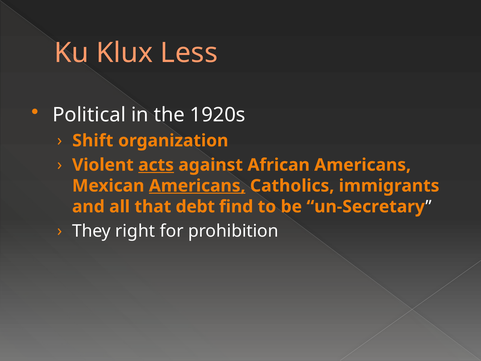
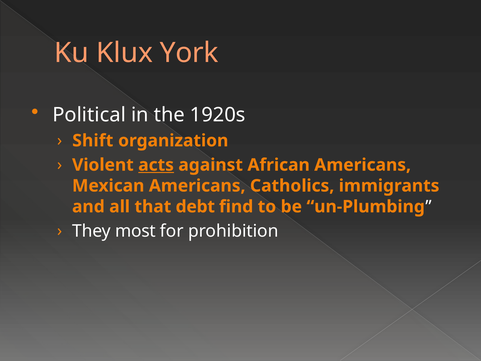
Less: Less -> York (189, 53)
Americans underline: present -> none (197, 186)
un-Secretary: un-Secretary -> un-Plumbing (366, 207)
right: right -> most (135, 231)
